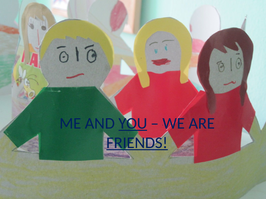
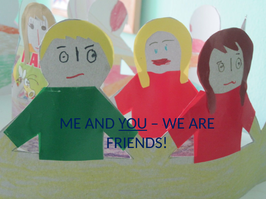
FRIENDS underline: present -> none (137, 143)
